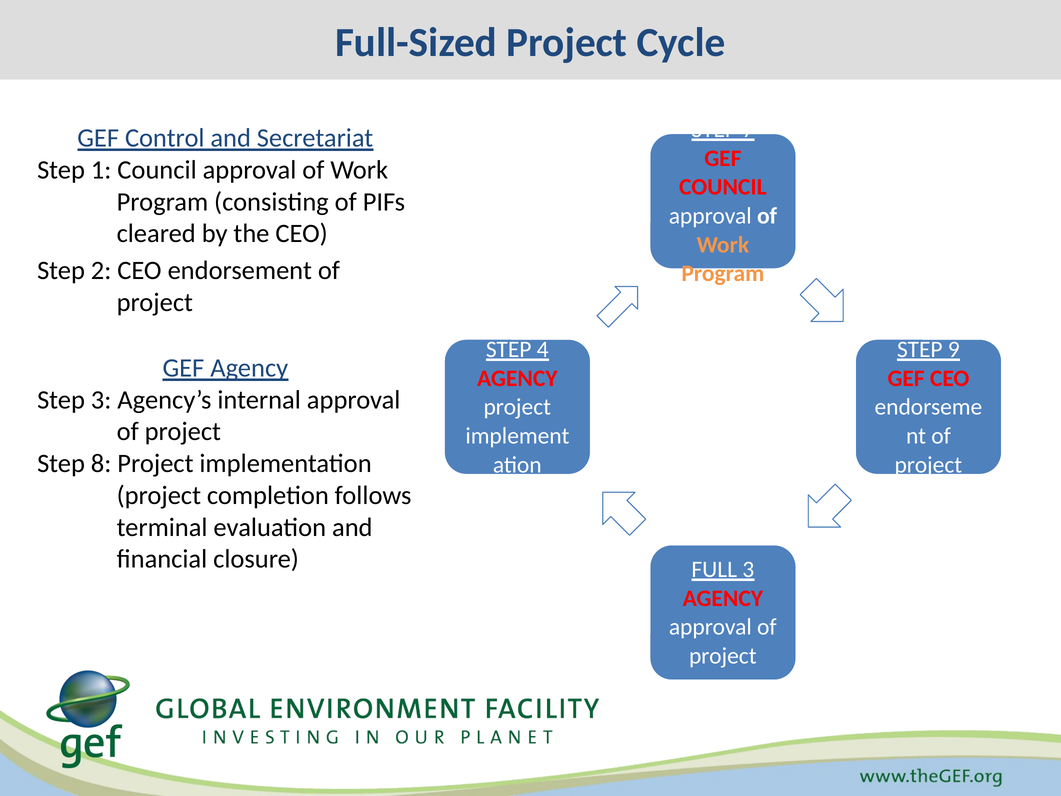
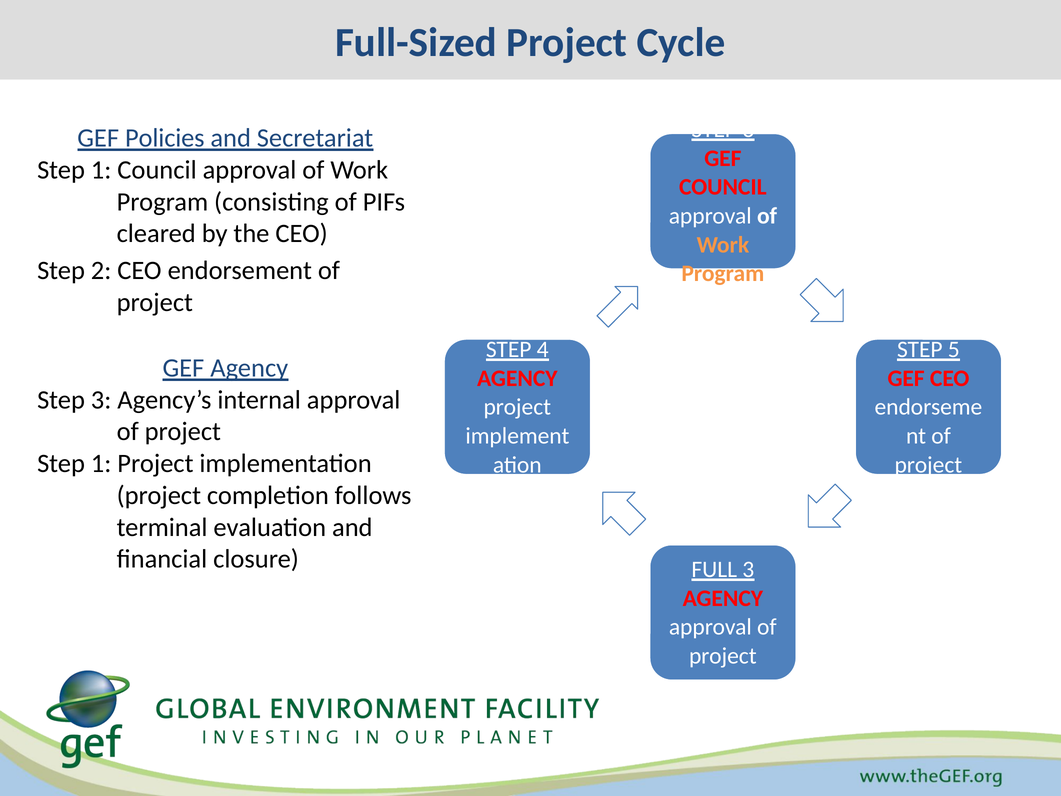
7: 7 -> 3 (748, 129)
Control: Control -> Policies (165, 138)
9: 9 -> 5 (954, 349)
8: 8 -> 1 (101, 463)
